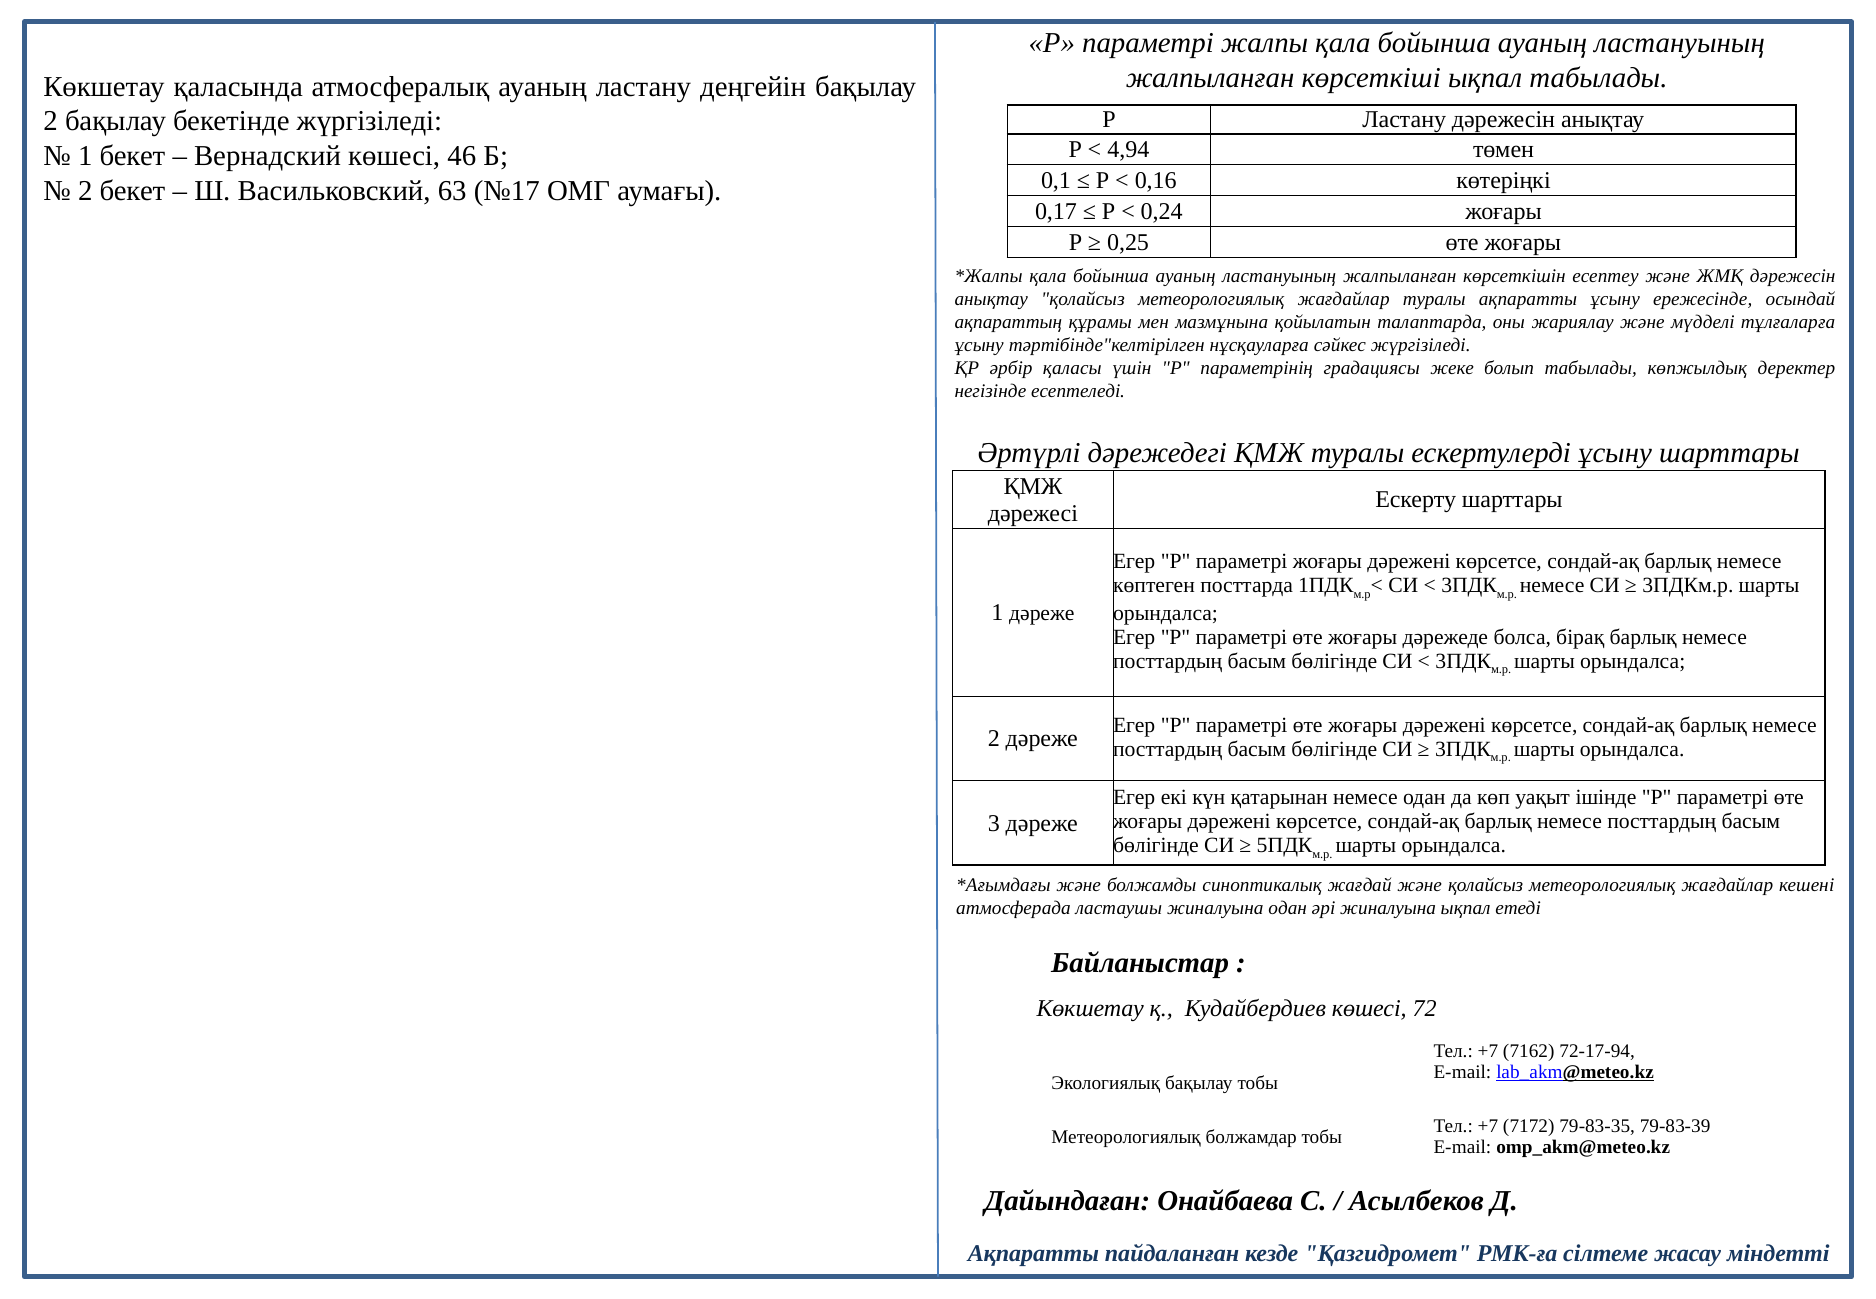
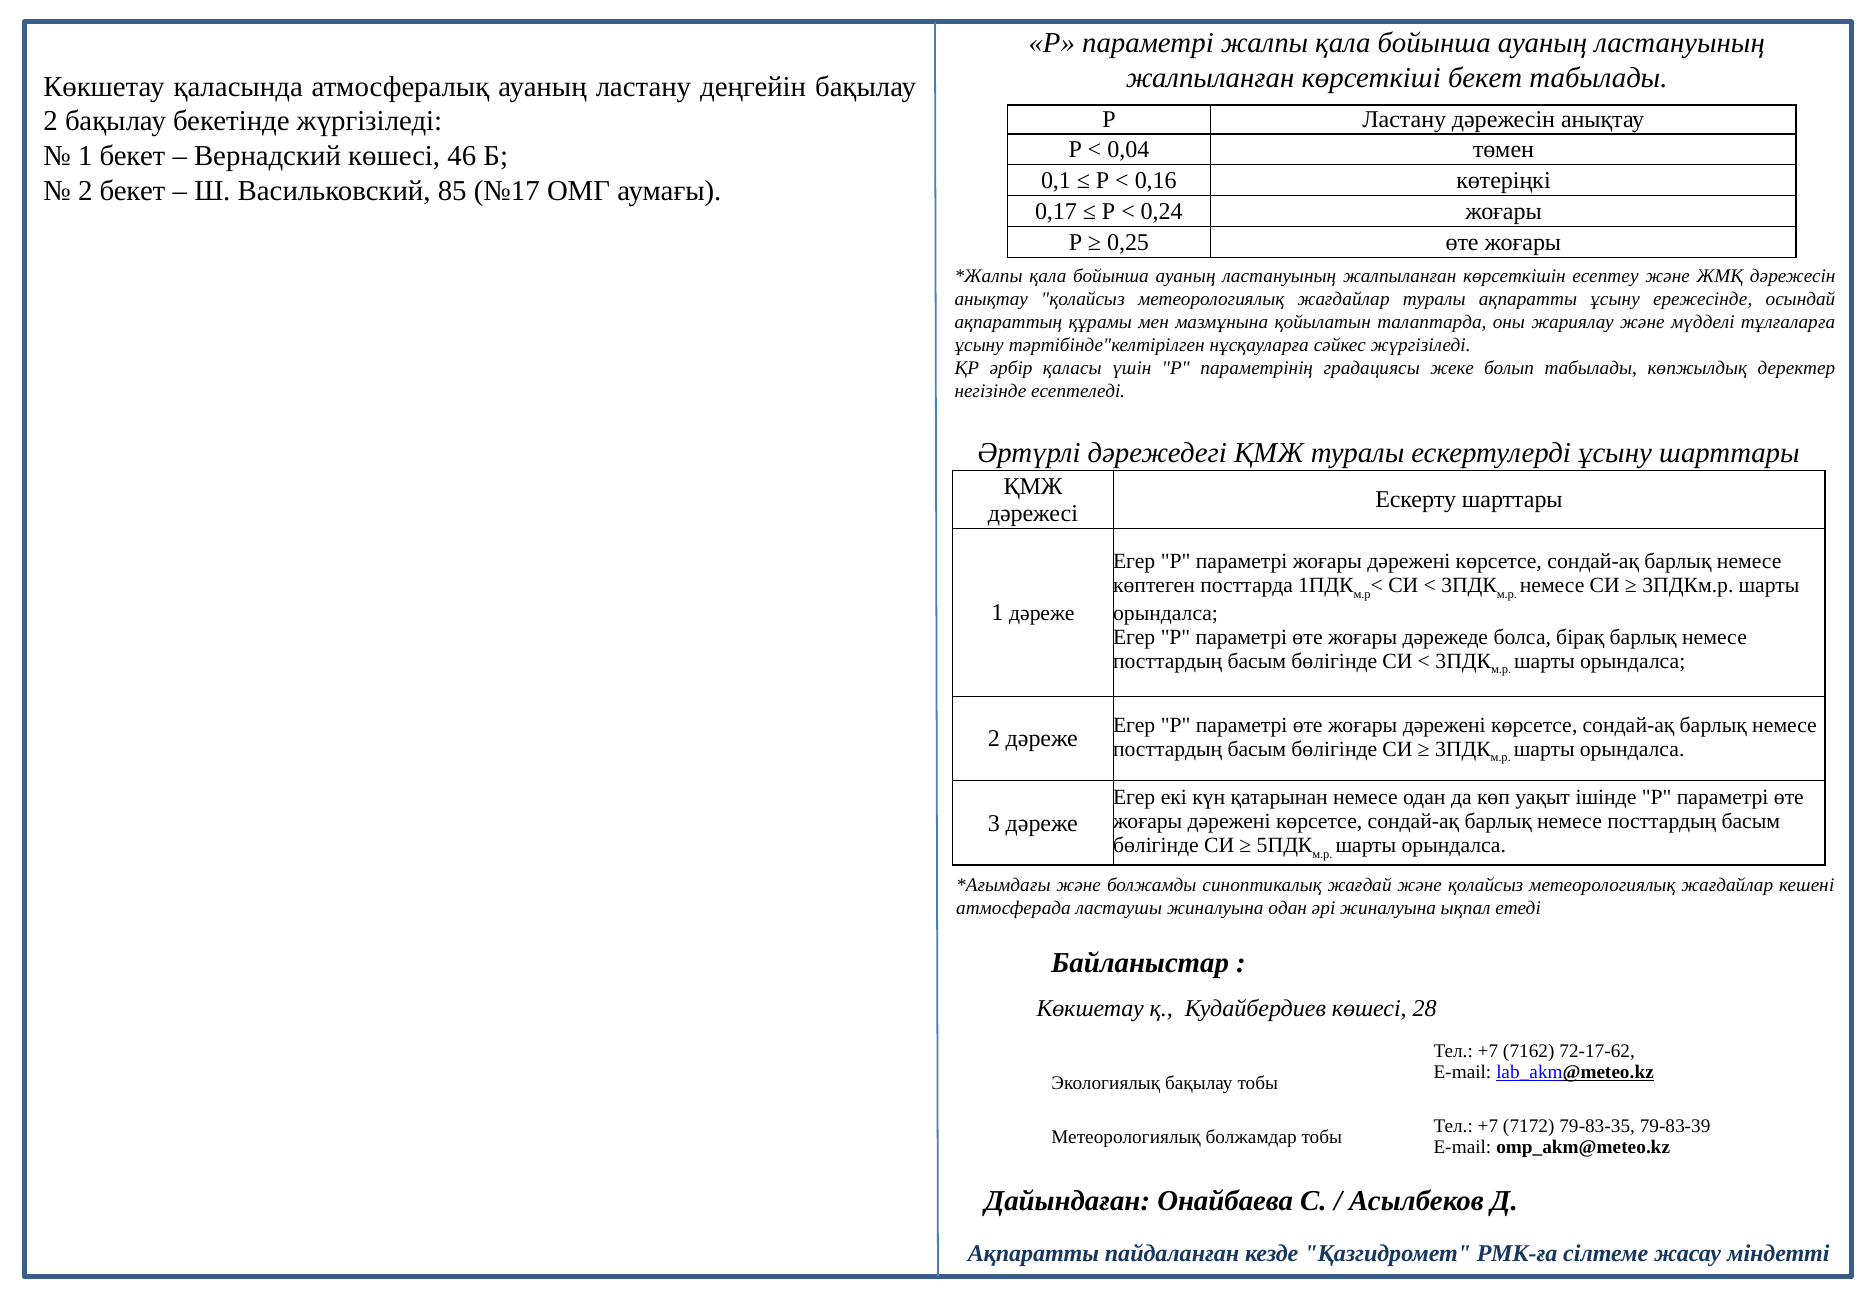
көрсеткіші ықпал: ықпал -> бекет (1485, 78)
4,94: 4,94 -> 0,04 (1128, 149)
63: 63 -> 85 (452, 191)
72: 72 -> 28 (1425, 1008)
72-17-94: 72-17-94 -> 72-17-62 (1597, 1051)
